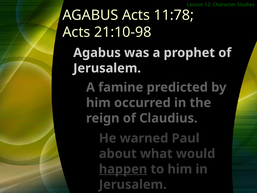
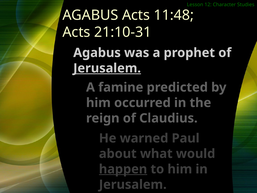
11:78: 11:78 -> 11:48 (174, 15)
21:10-98: 21:10-98 -> 21:10-31 (123, 32)
Jerusalem underline: none -> present (107, 68)
